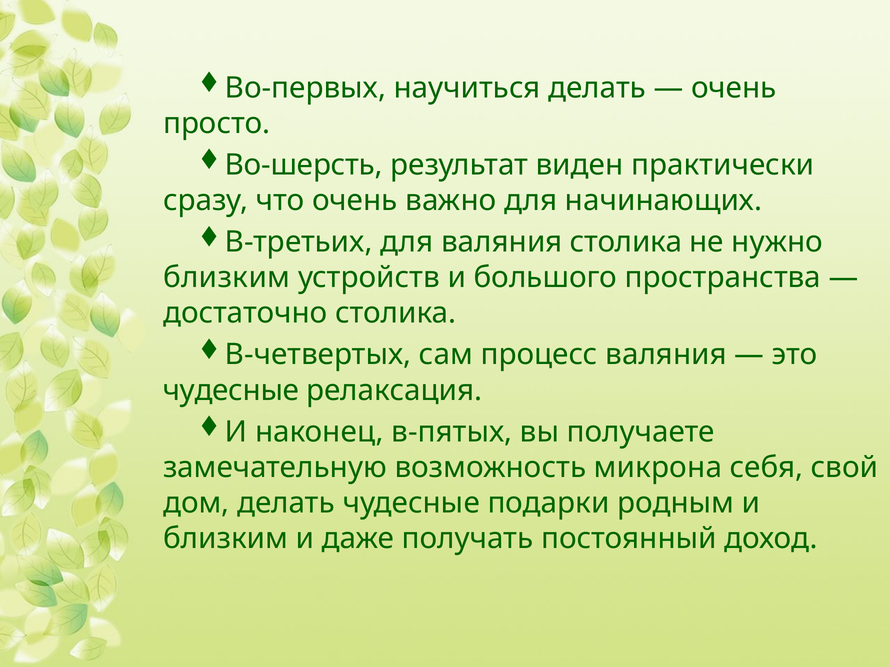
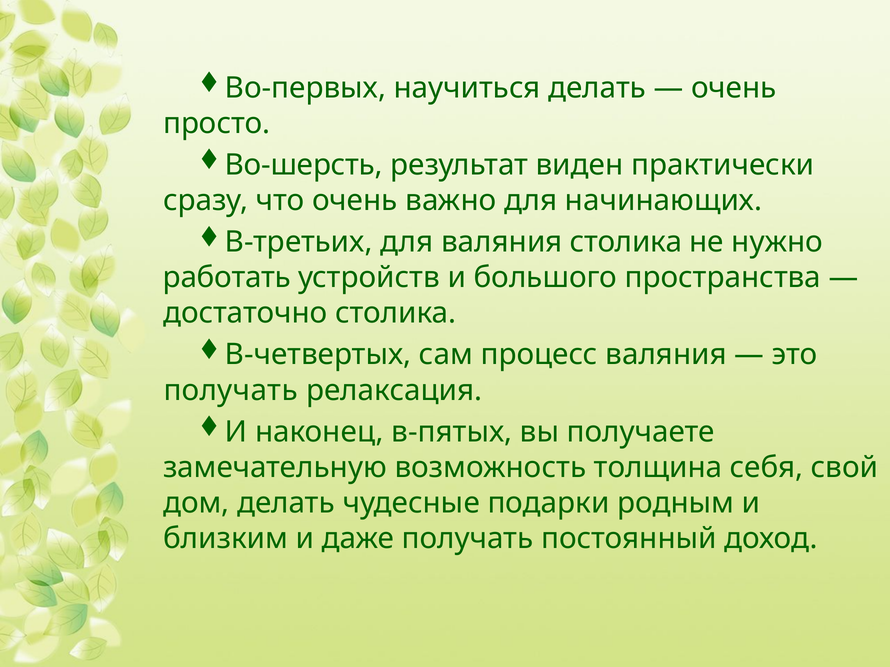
близким: близким -> работать (227, 278)
чудесные: чудесные -> получать (231, 391)
микрона: микрона -> толщина (658, 468)
